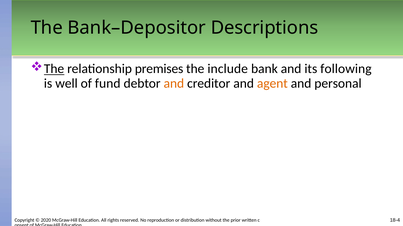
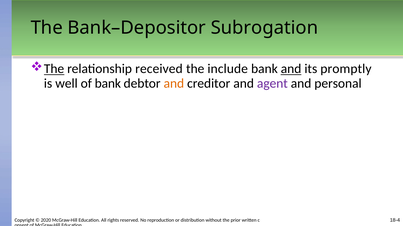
Descriptions: Descriptions -> Subrogation (264, 28)
premises: premises -> received (159, 69)
and underline: none -> present (291, 69)
following: following -> promptly (346, 69)
of fund: fund -> bank (108, 84)
agent colour: orange -> purple (272, 84)
